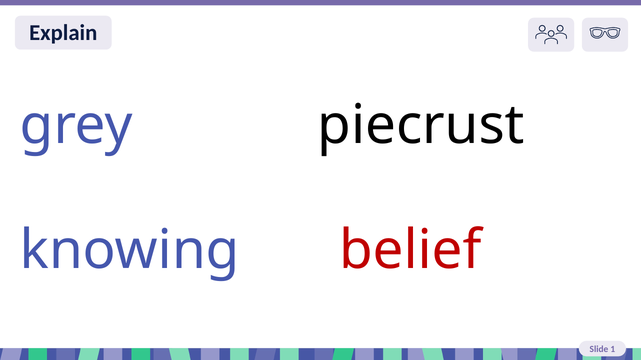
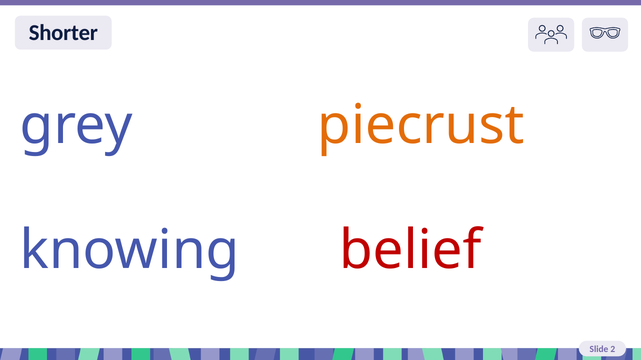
Explain: Explain -> Shorter (63, 33)
piecrust colour: black -> orange (421, 125)
1: 1 -> 2 (613, 350)
